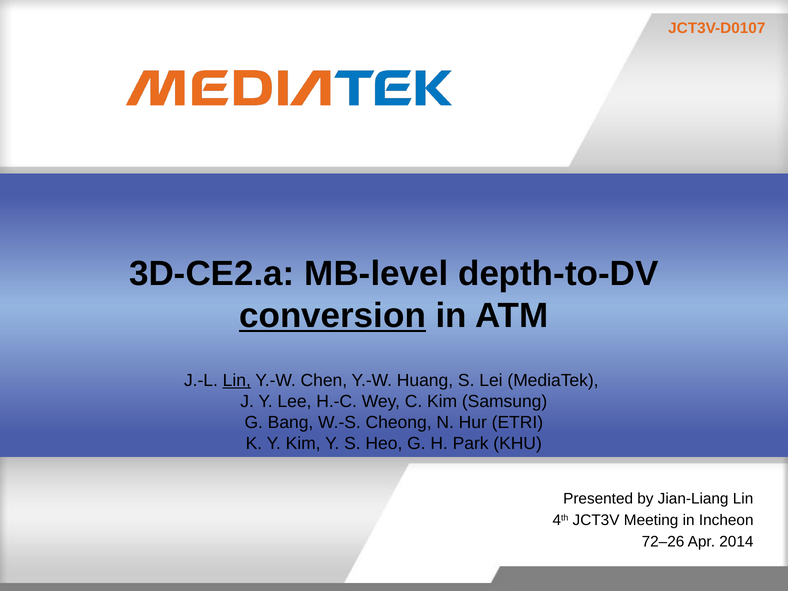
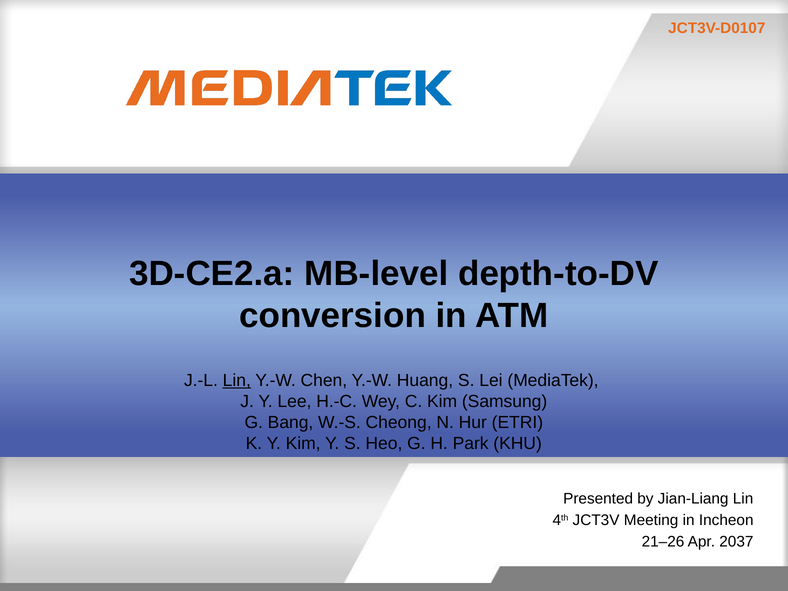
conversion underline: present -> none (333, 316)
72–26: 72–26 -> 21–26 (663, 542)
2014: 2014 -> 2037 (736, 542)
